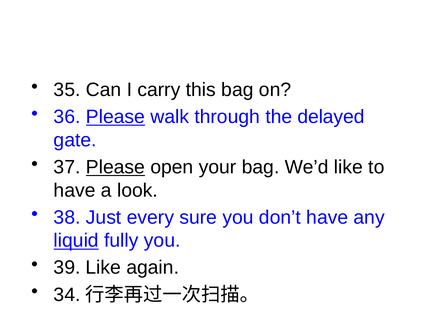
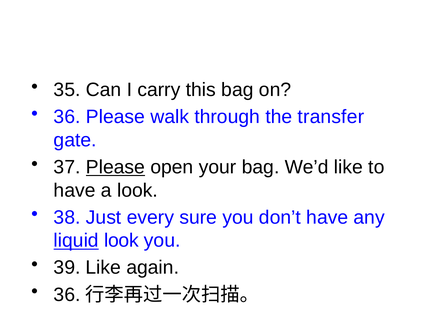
Please underline: present -> none (115, 117)
delayed: delayed -> transfer (331, 117)
liquid fully: fully -> look (121, 241)
34: 34 -> 36 (67, 295)
